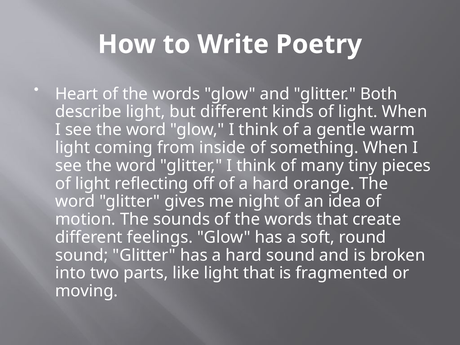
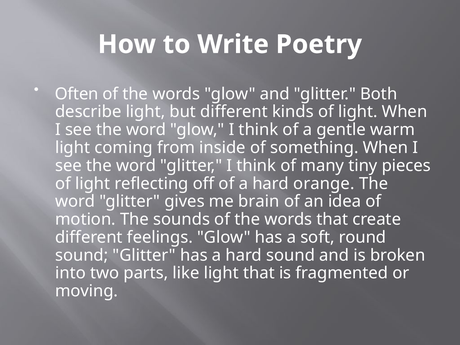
Heart: Heart -> Often (77, 94)
night: night -> brain (259, 201)
